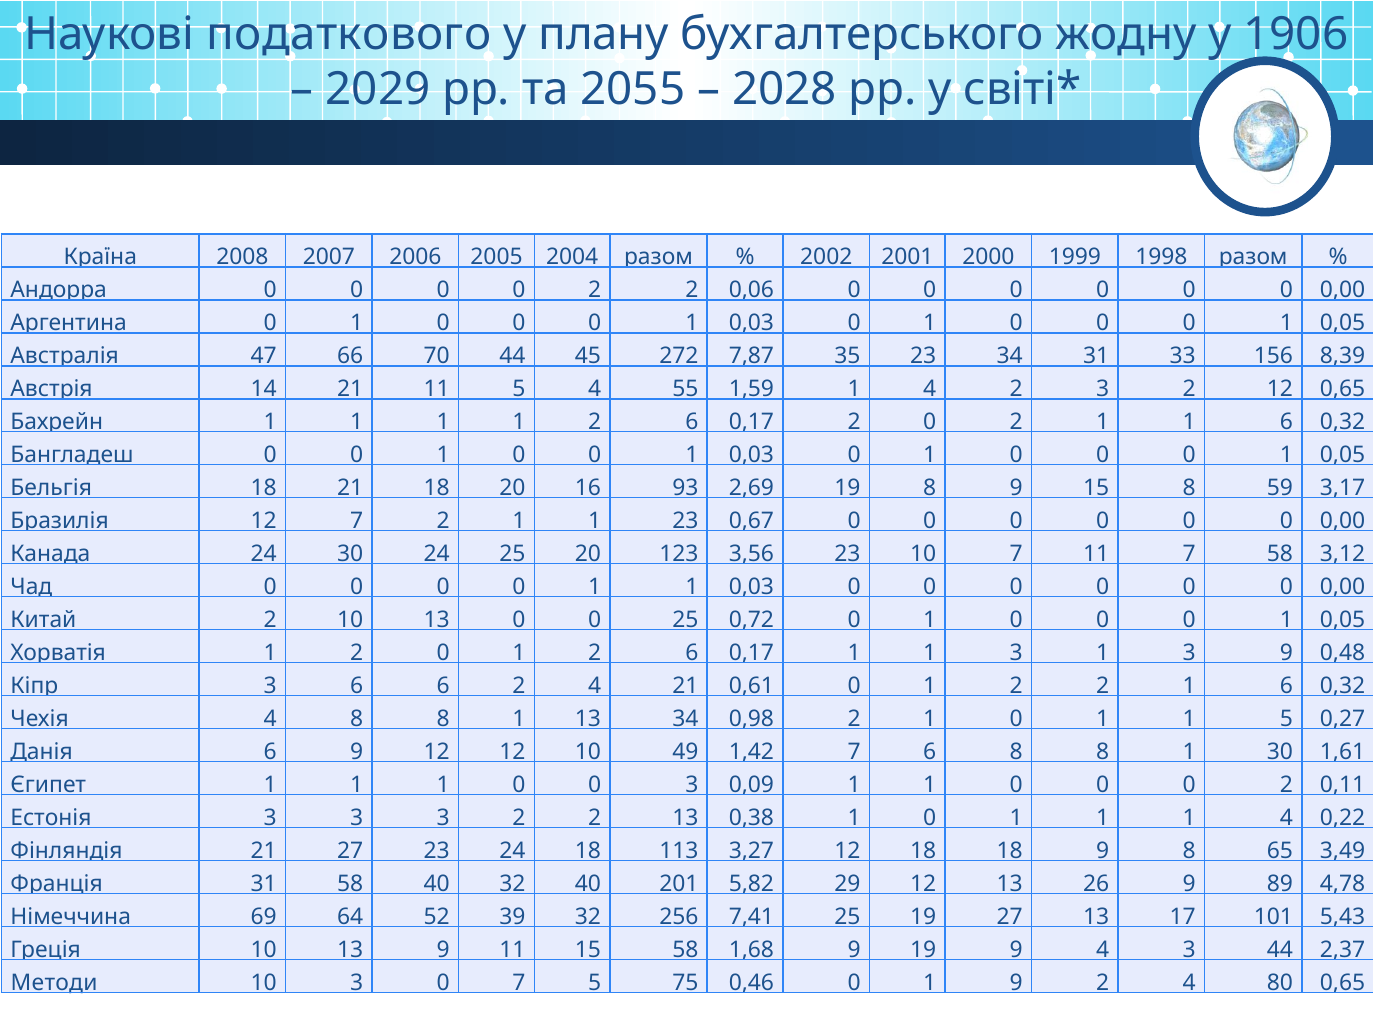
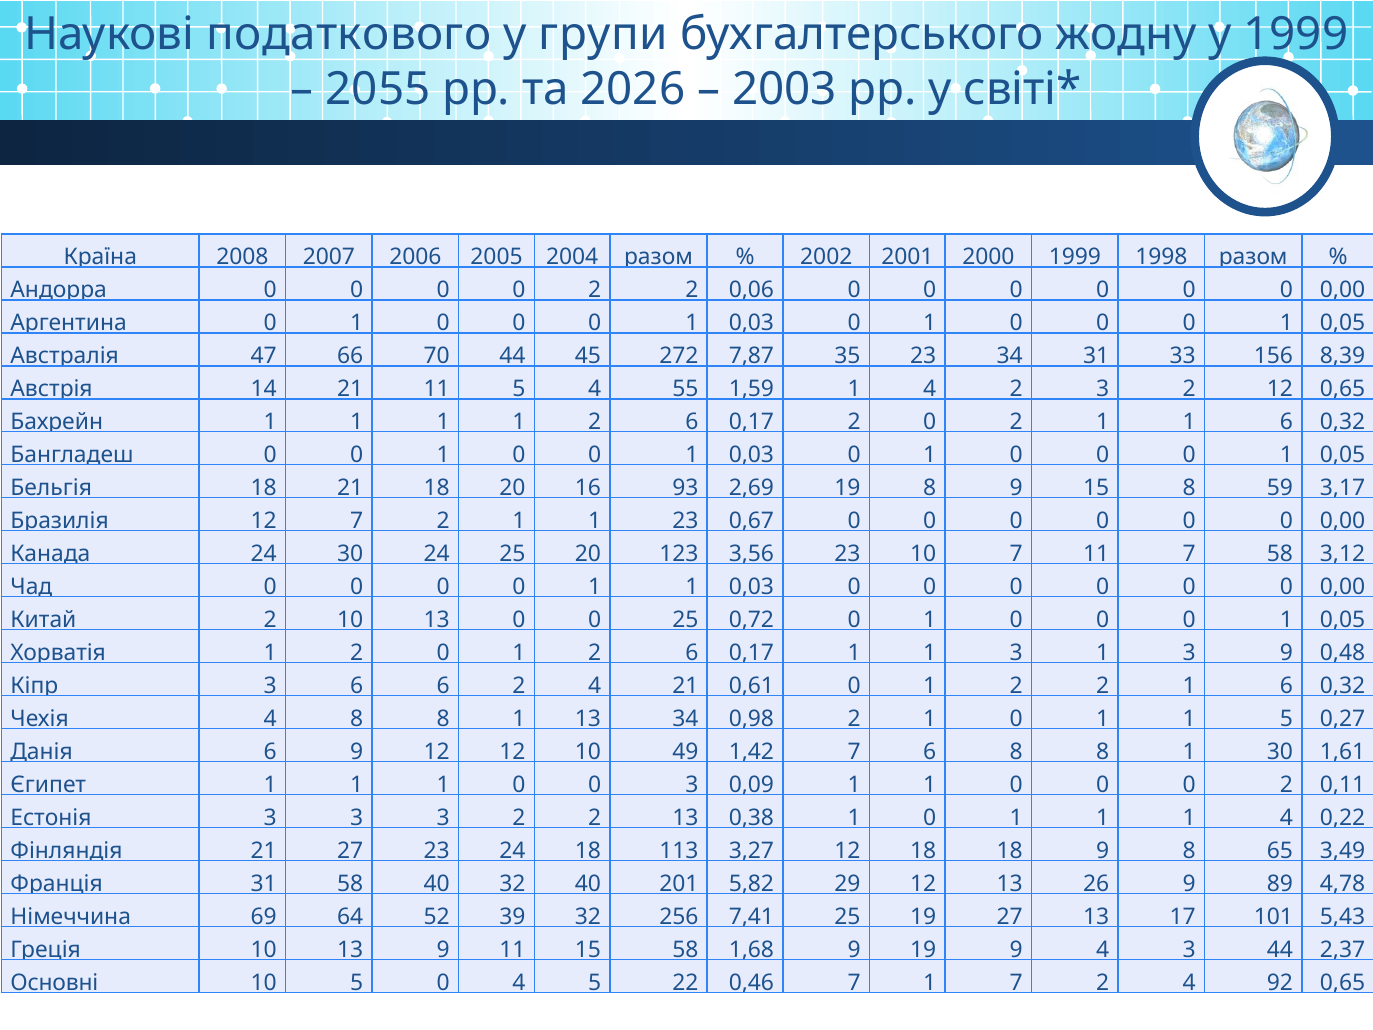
плану: плану -> групи (604, 34)
у 1906: 1906 -> 1999 (1296, 34)
2029: 2029 -> 2055 (378, 89)
2055: 2055 -> 2026 (633, 89)
2028: 2028 -> 2003 (784, 89)
Методи: Методи -> Основні (54, 982)
10 3: 3 -> 5 (357, 982)
0 7: 7 -> 4 (519, 982)
75: 75 -> 22 (685, 982)
0,46 0: 0 -> 7 (854, 982)
1 9: 9 -> 7 (1016, 982)
80: 80 -> 92 (1280, 982)
